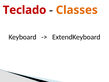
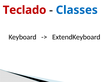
Classes colour: orange -> blue (77, 10)
